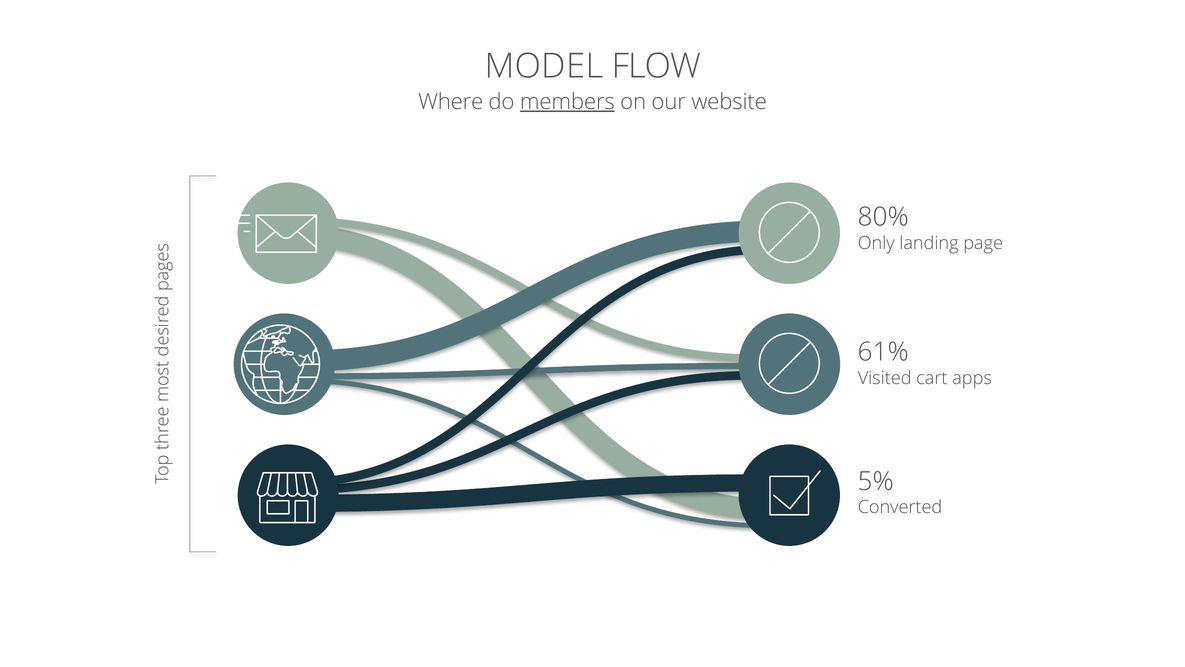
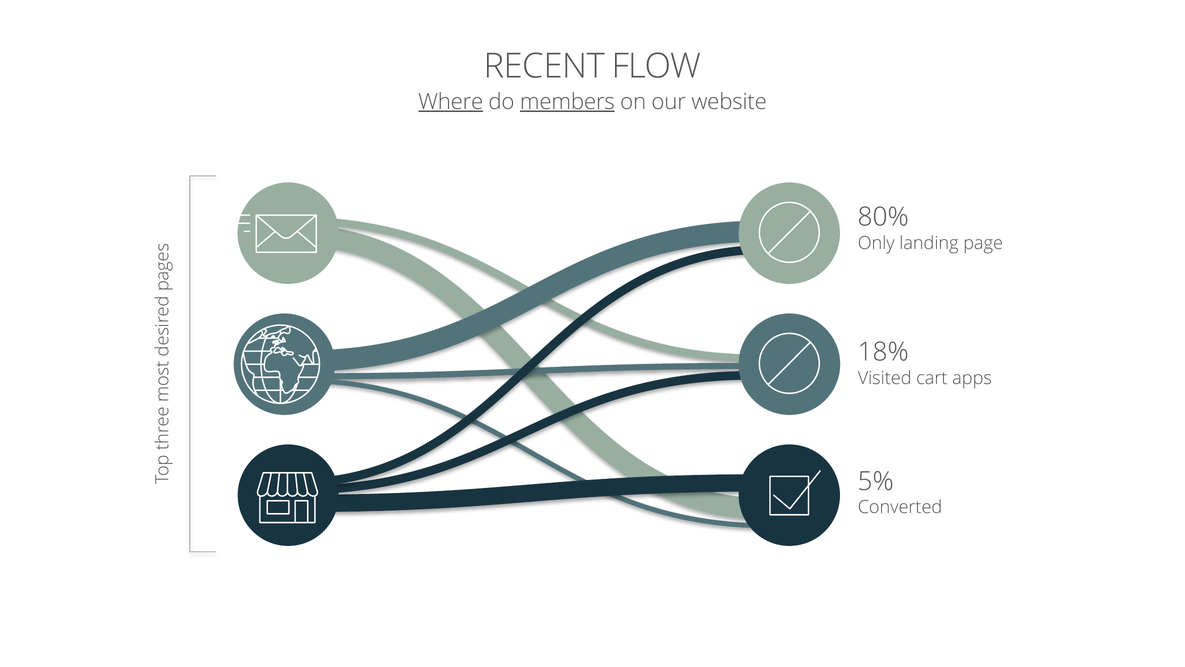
MODEL: MODEL -> RECENT (544, 66)
Where underline: none -> present (451, 102)
61%: 61% -> 18% (883, 352)
